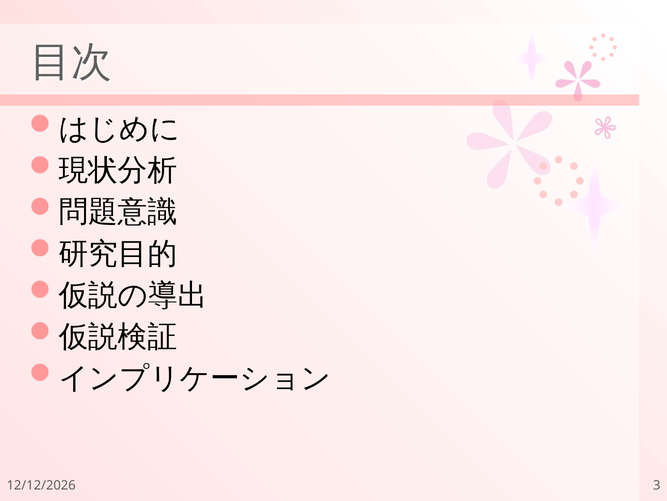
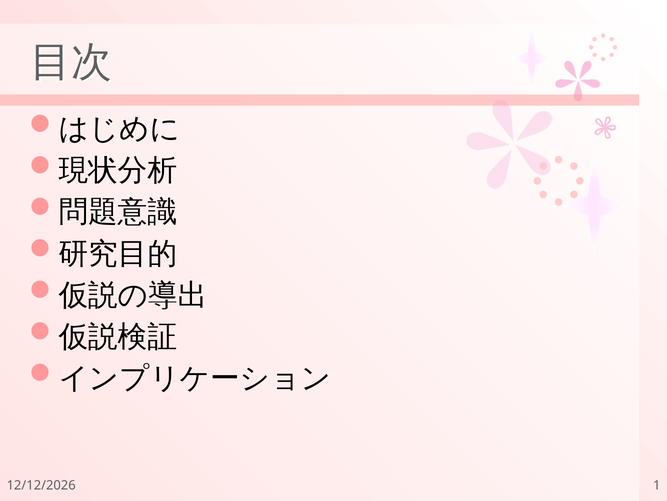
3: 3 -> 1 (657, 484)
